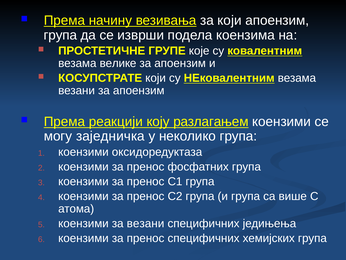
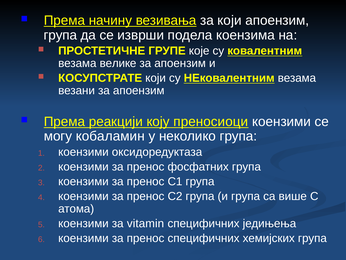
разлагањем: разлагањем -> преносиоци (211, 121)
заједничка: заједничка -> кобаламин (110, 136)
за везани: везани -> vitamin (145, 223)
